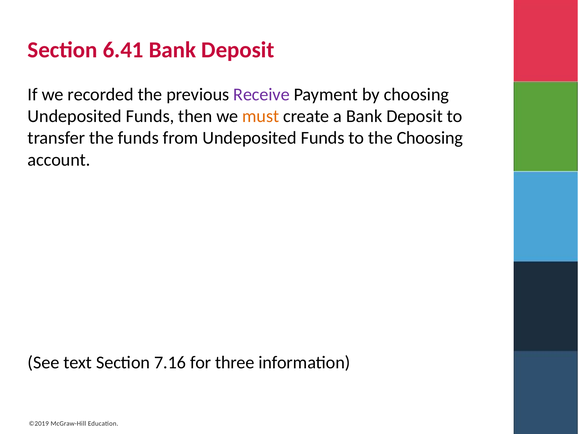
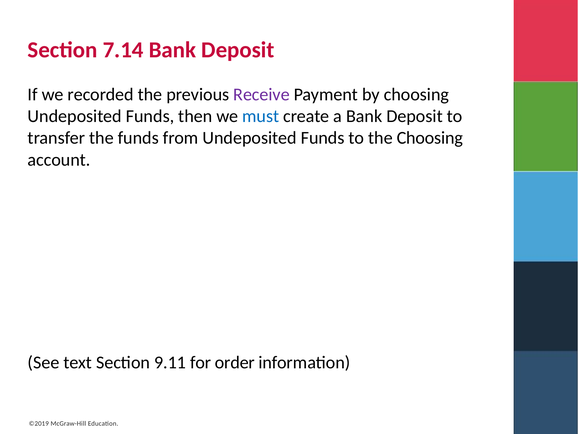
6.41: 6.41 -> 7.14 (123, 50)
must colour: orange -> blue (261, 116)
7.16: 7.16 -> 9.11 (170, 362)
three: three -> order (235, 362)
